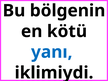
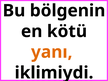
yanı colour: blue -> orange (52, 52)
